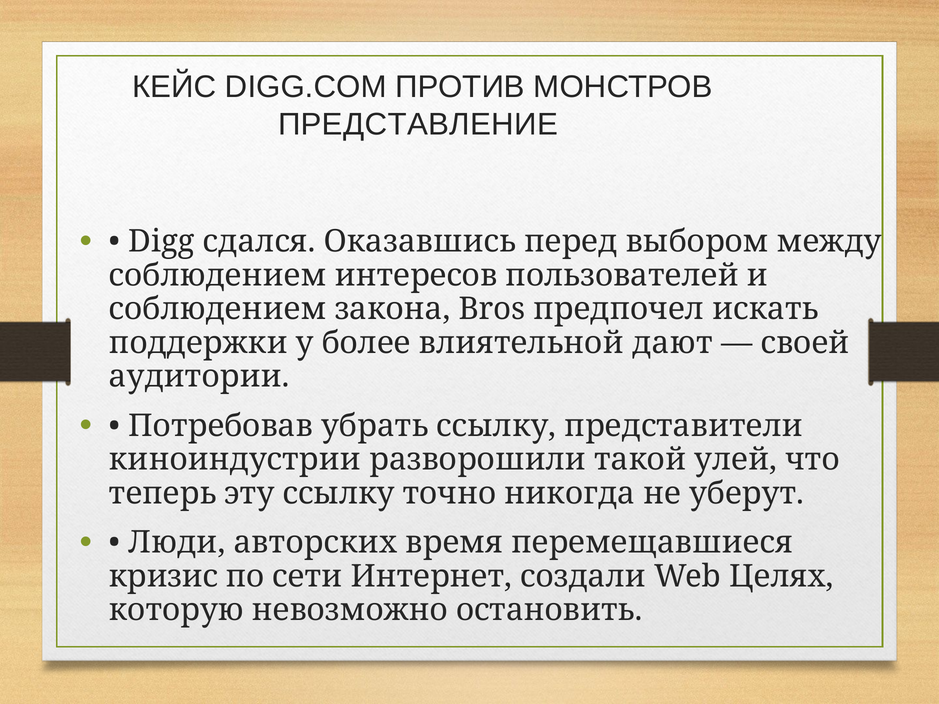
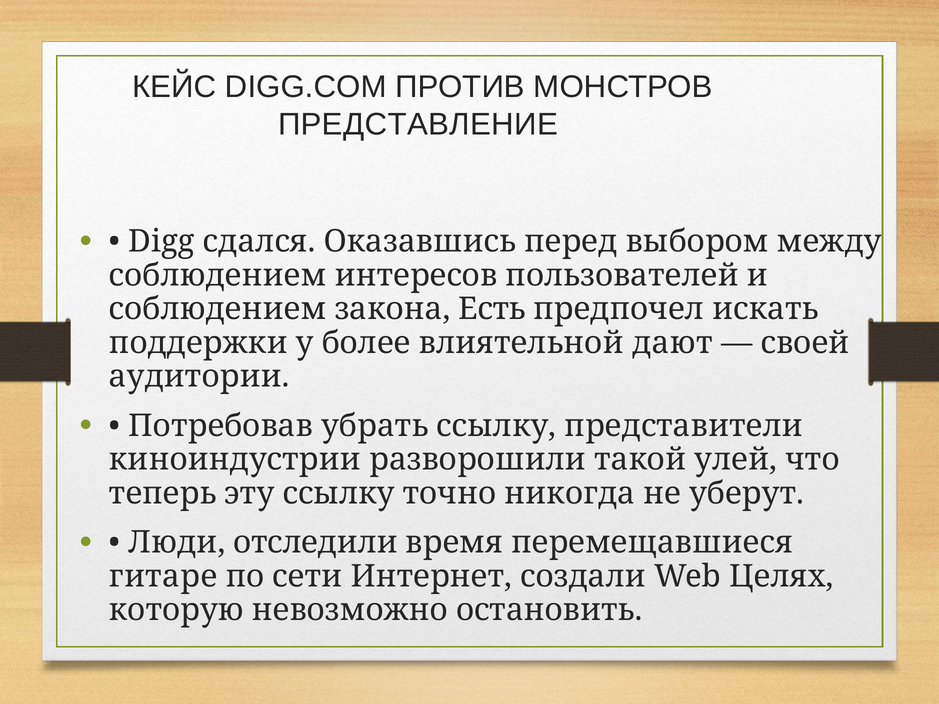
Bros: Bros -> Есть (492, 309)
авторских: авторских -> отследили (316, 543)
кризис: кризис -> гитаре (163, 577)
